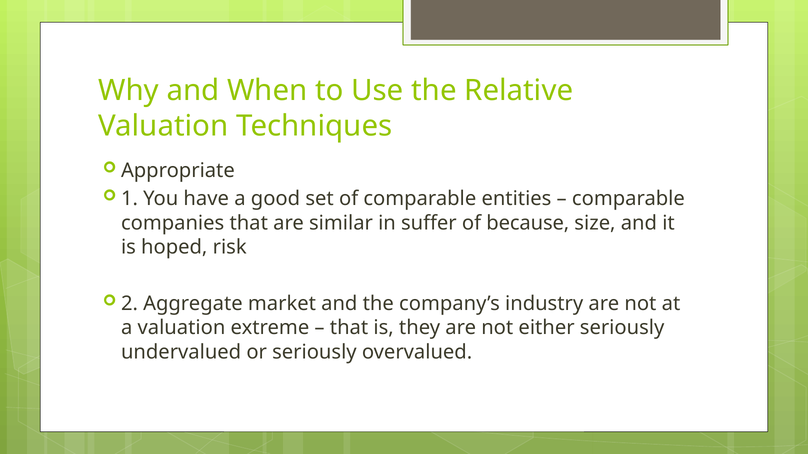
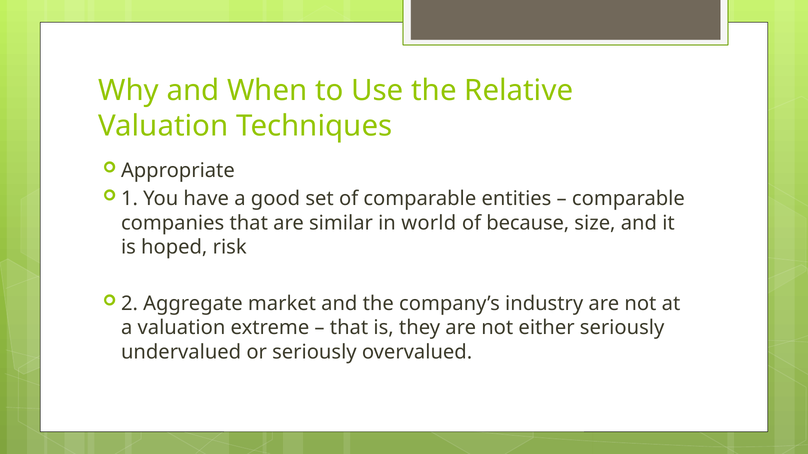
suffer: suffer -> world (429, 223)
